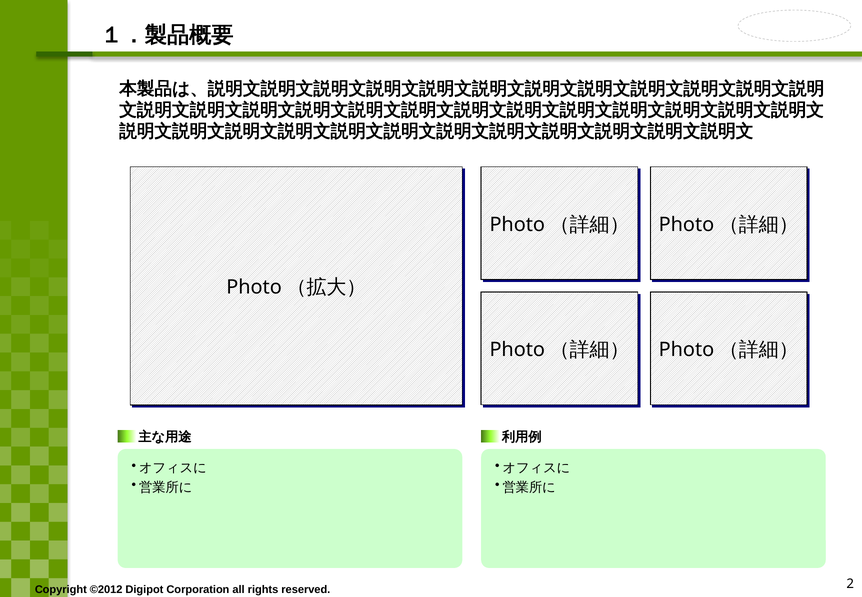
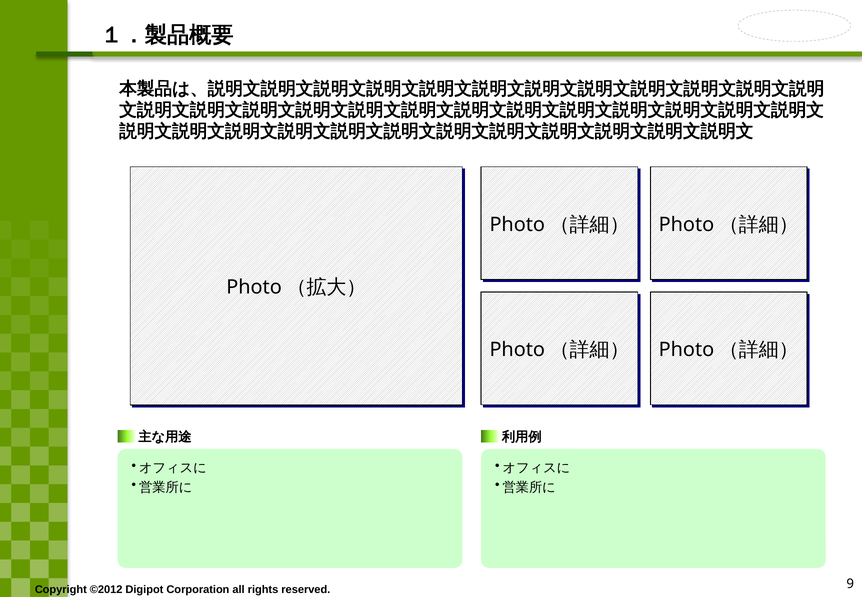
2: 2 -> 9 (850, 584)
